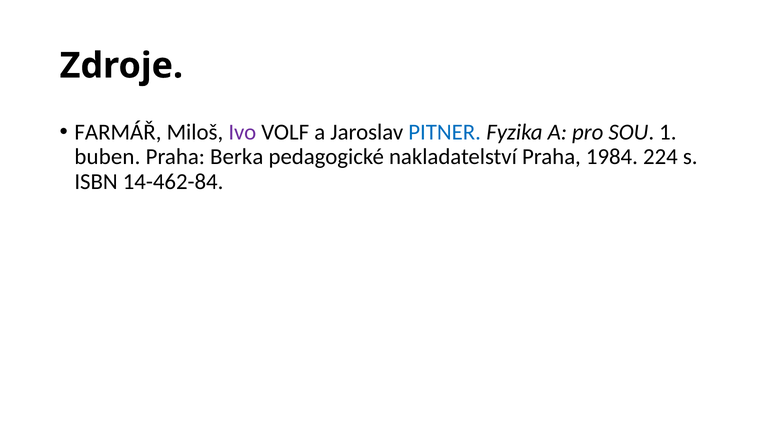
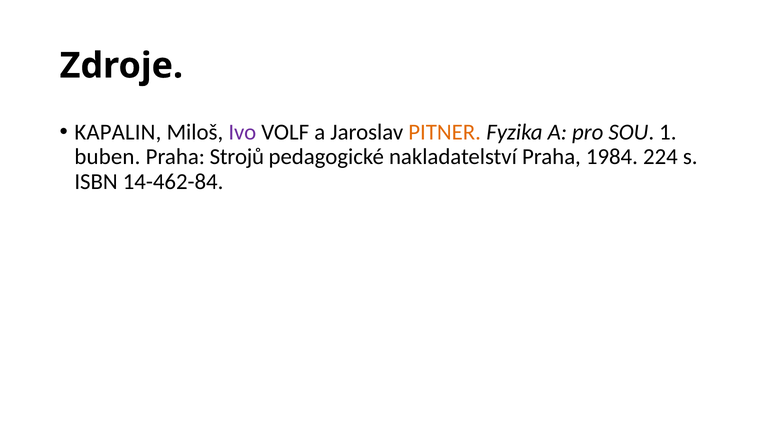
FARMÁŘ: FARMÁŘ -> KAPALIN (118, 132)
PITNER colour: blue -> orange (445, 132)
Berka: Berka -> Strojů (237, 157)
